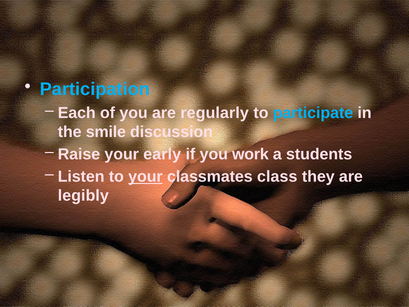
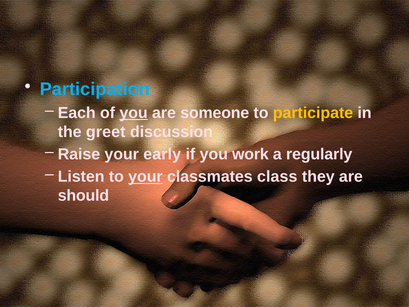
you underline: none -> present (134, 113)
regularly: regularly -> someone (215, 113)
participate colour: light blue -> yellow (313, 113)
smile: smile -> greet (106, 132)
students: students -> regularly (319, 154)
legibly: legibly -> should (83, 195)
